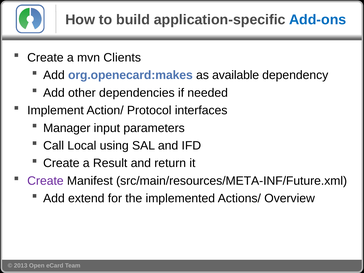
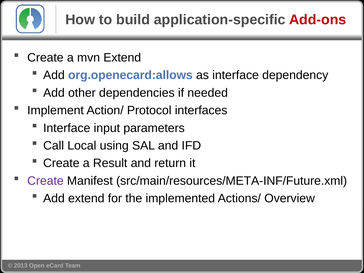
Add-ons colour: blue -> red (318, 20)
mvn Clients: Clients -> Extend (122, 58)
org.openecard:makes: org.openecard:makes -> org.openecard:allows (130, 75)
as available: available -> interface (236, 75)
Manager: Manager -> Interface (67, 128)
